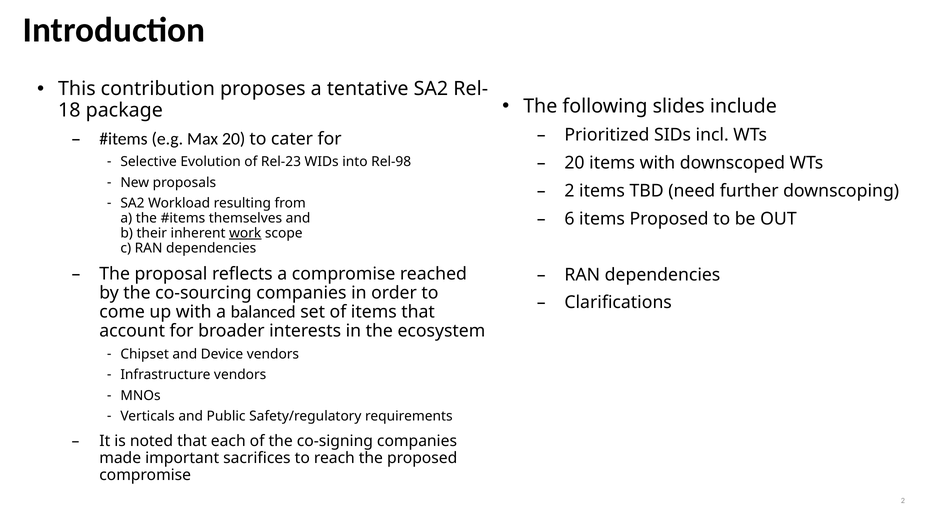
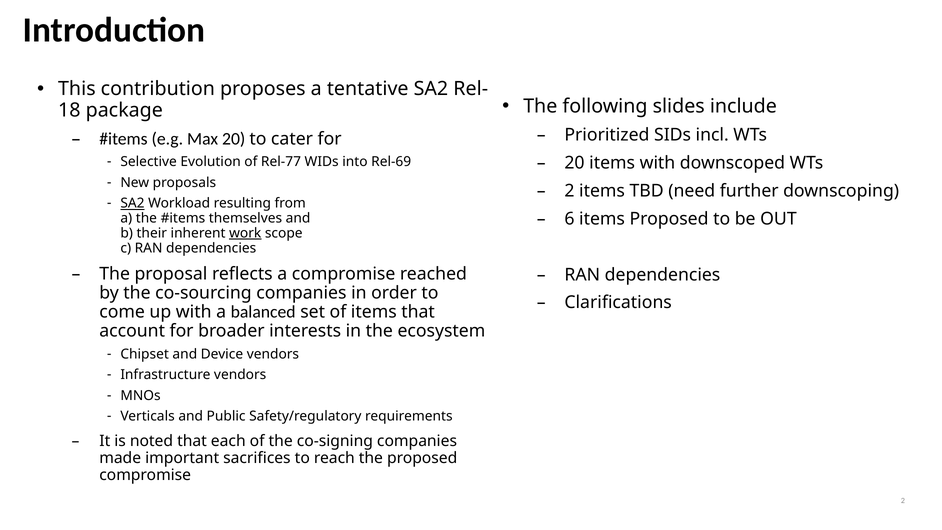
Rel-23: Rel-23 -> Rel-77 (281, 162)
Rel-98: Rel-98 -> Rel-69 (391, 162)
SA2 underline: none -> present (132, 203)
